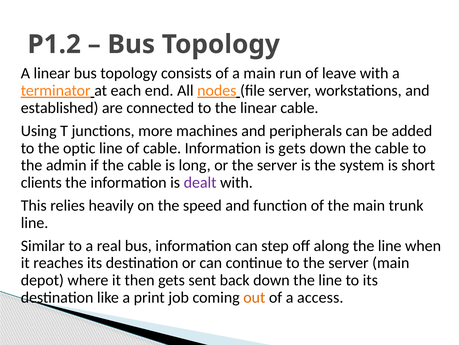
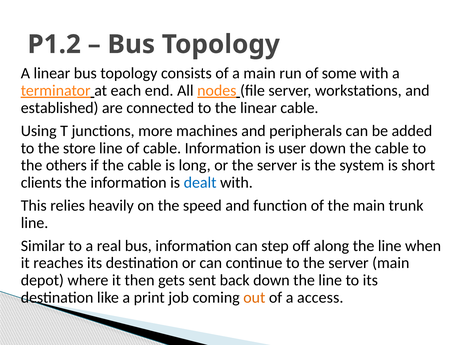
leave: leave -> some (339, 73)
optic: optic -> store (79, 148)
is gets: gets -> user (292, 148)
admin: admin -> others (66, 165)
dealt colour: purple -> blue (200, 182)
